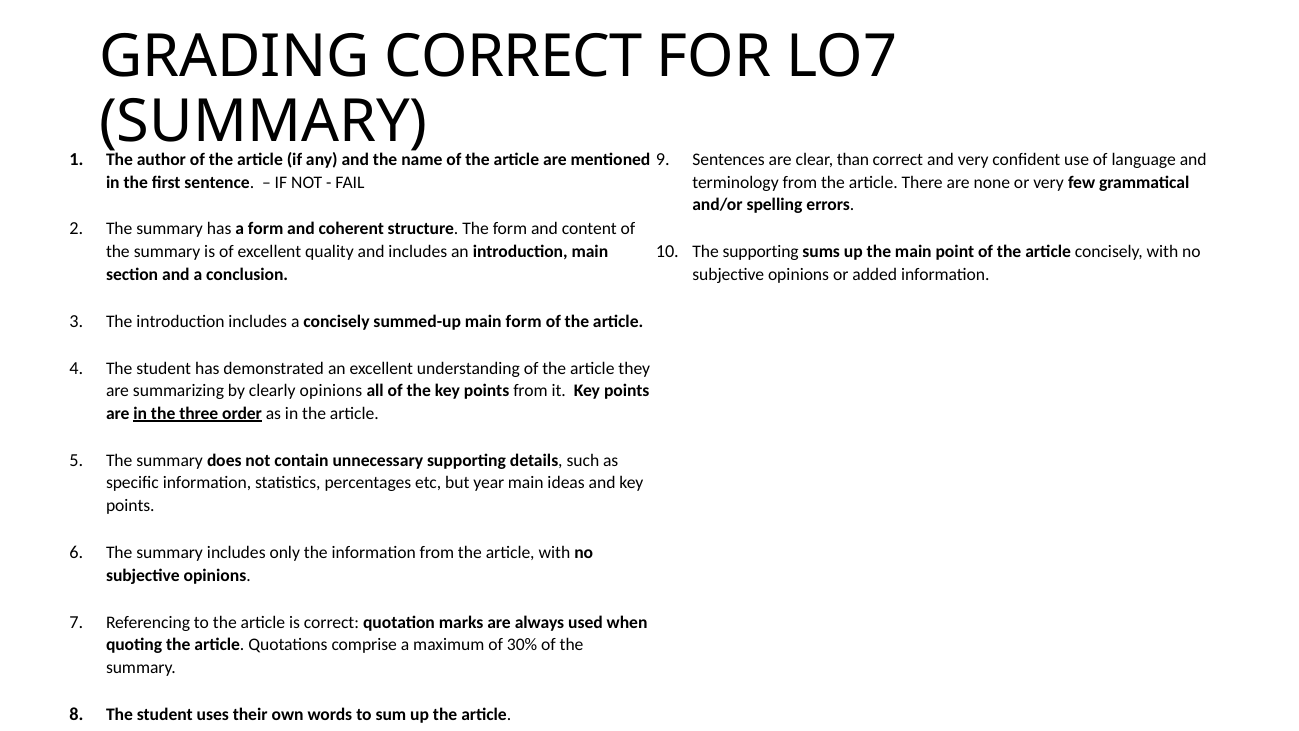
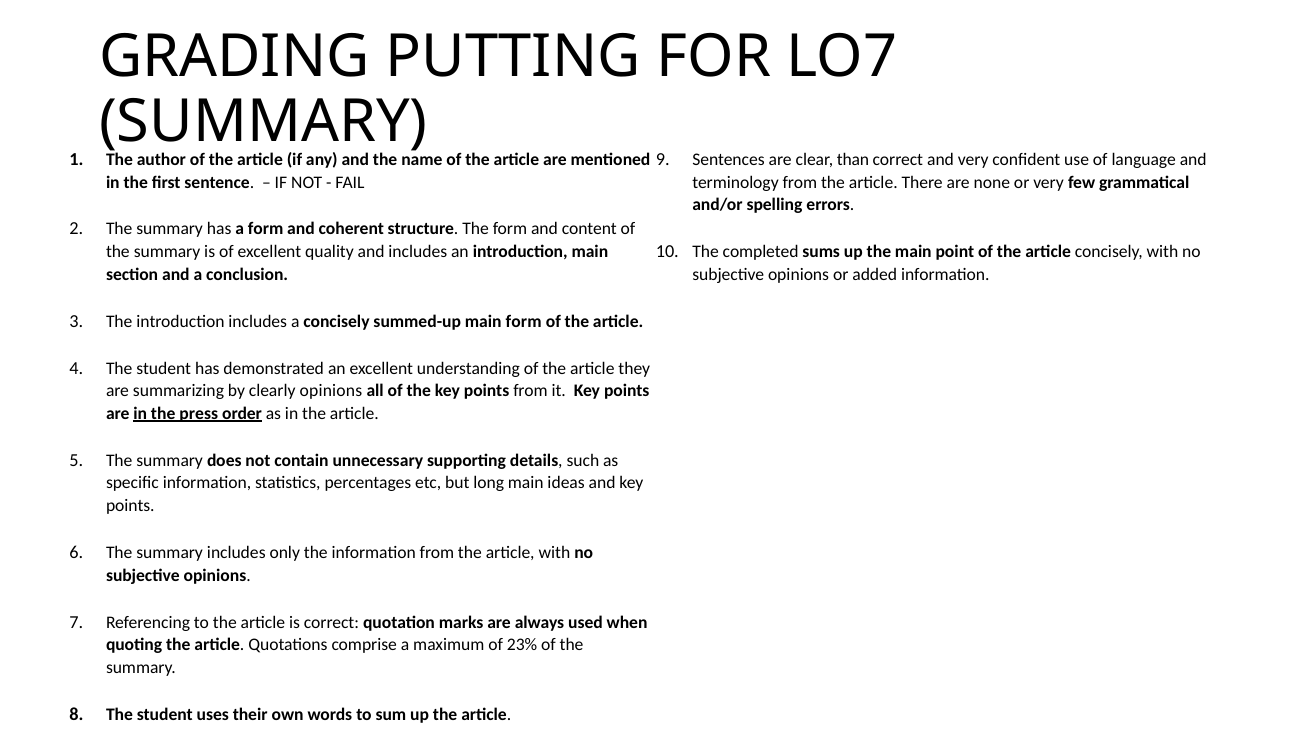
GRADING CORRECT: CORRECT -> PUTTING (513, 57)
The supporting: supporting -> completed (761, 252)
three: three -> press (199, 413)
year: year -> long (489, 483)
30%: 30% -> 23% (522, 645)
